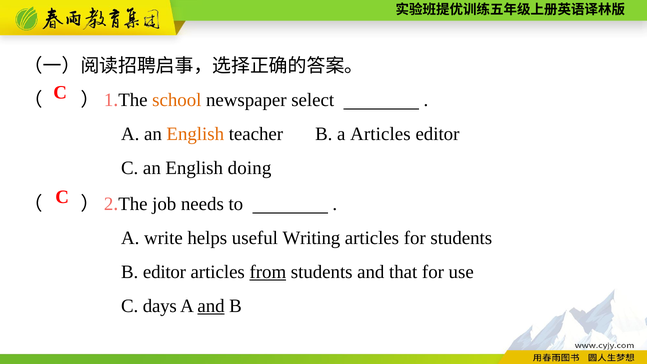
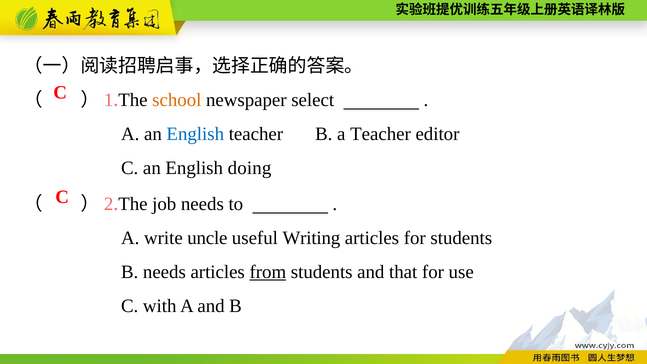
English colour: orange -> blue (195, 134)
a Articles: Articles -> Teacher (381, 134)
helps: helps -> uncle (207, 238)
B editor: editor -> needs (164, 272)
days: days -> with (160, 306)
and underline: present -> none (211, 306)
